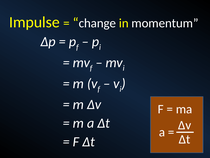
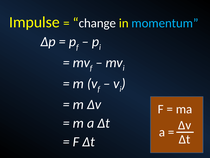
momentum colour: white -> light blue (165, 23)
